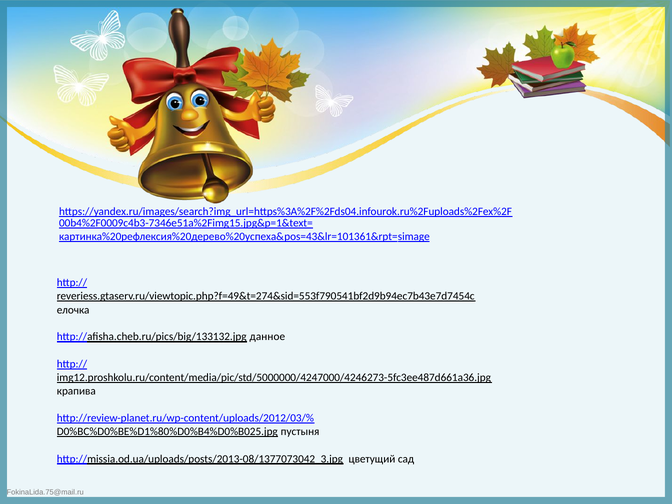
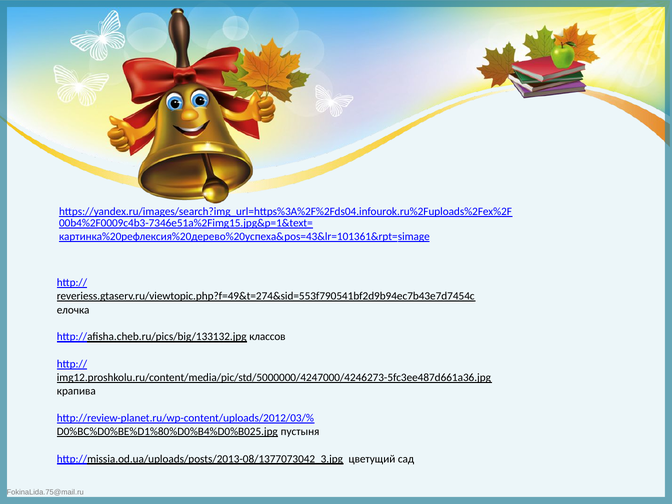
данное: данное -> классов (267, 337)
